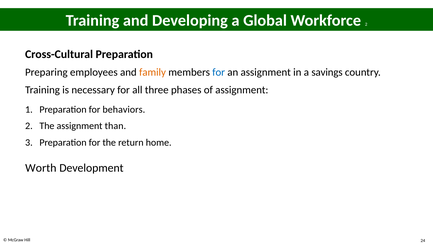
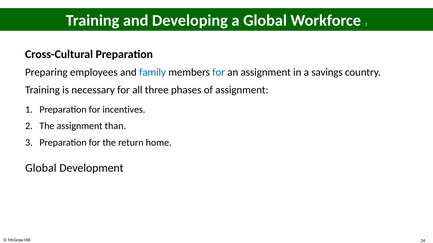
family colour: orange -> blue (153, 72)
behaviors: behaviors -> incentives (124, 110)
Worth: Worth -> Global (41, 168)
